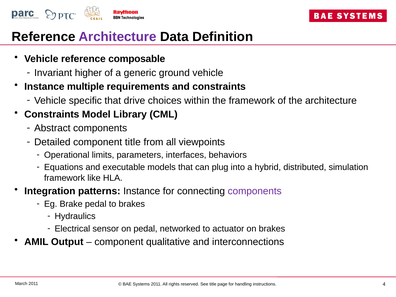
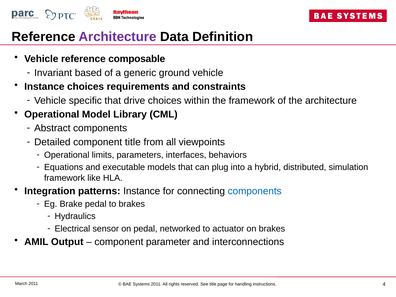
higher: higher -> based (88, 73)
Instance multiple: multiple -> choices (86, 87)
Constraints: Constraints -> Operational (52, 114)
components colour: purple -> blue (255, 191)
qualitative: qualitative -> parameter (168, 242)
